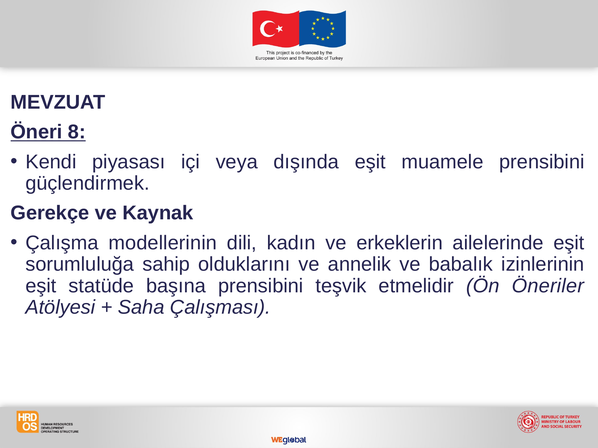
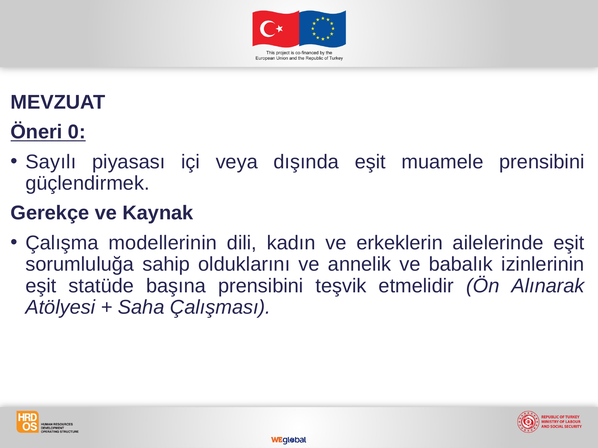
8: 8 -> 0 (77, 132)
Kendi: Kendi -> Sayılı (51, 162)
Öneriler: Öneriler -> Alınarak (548, 286)
